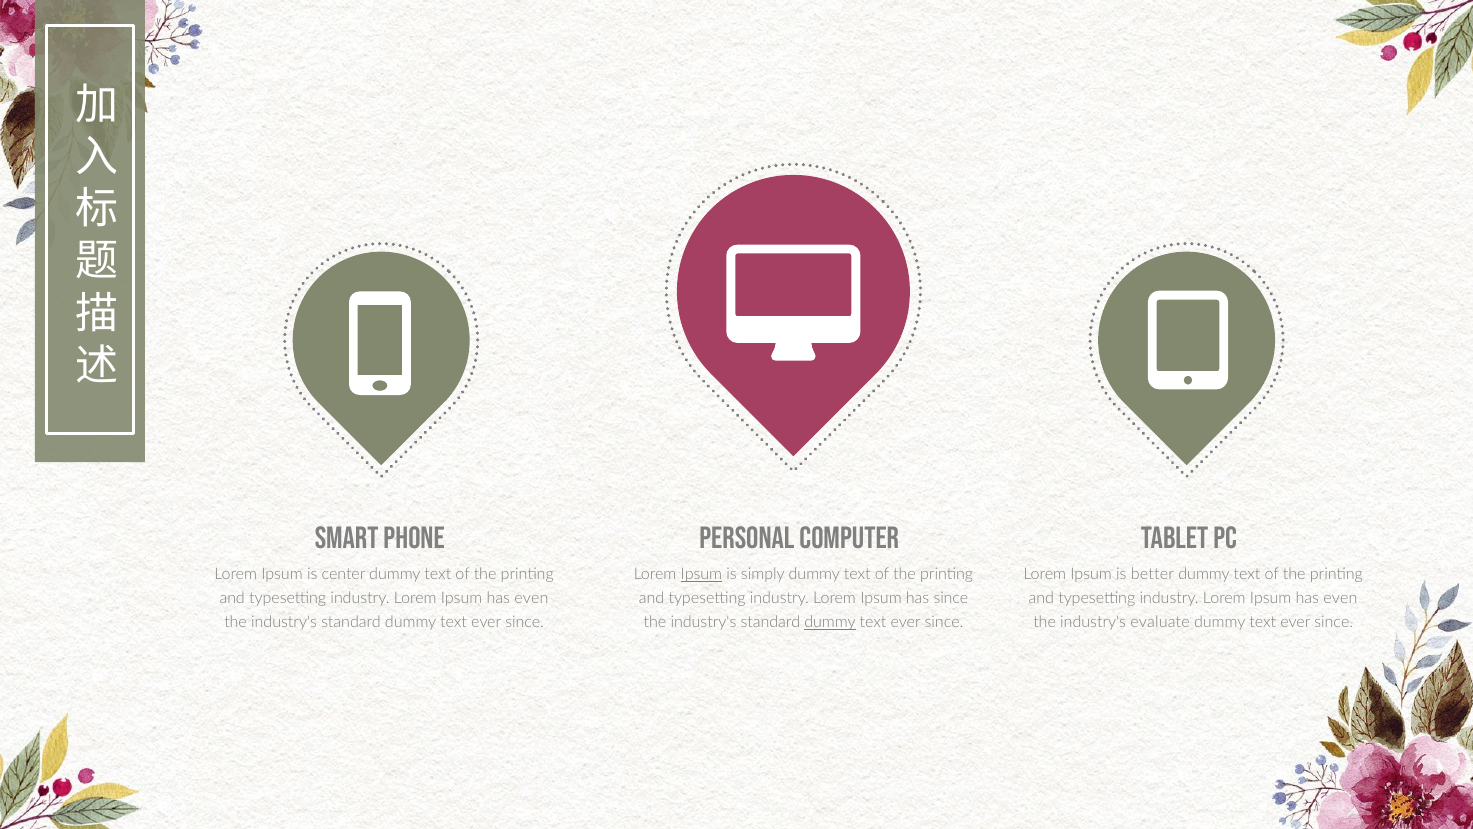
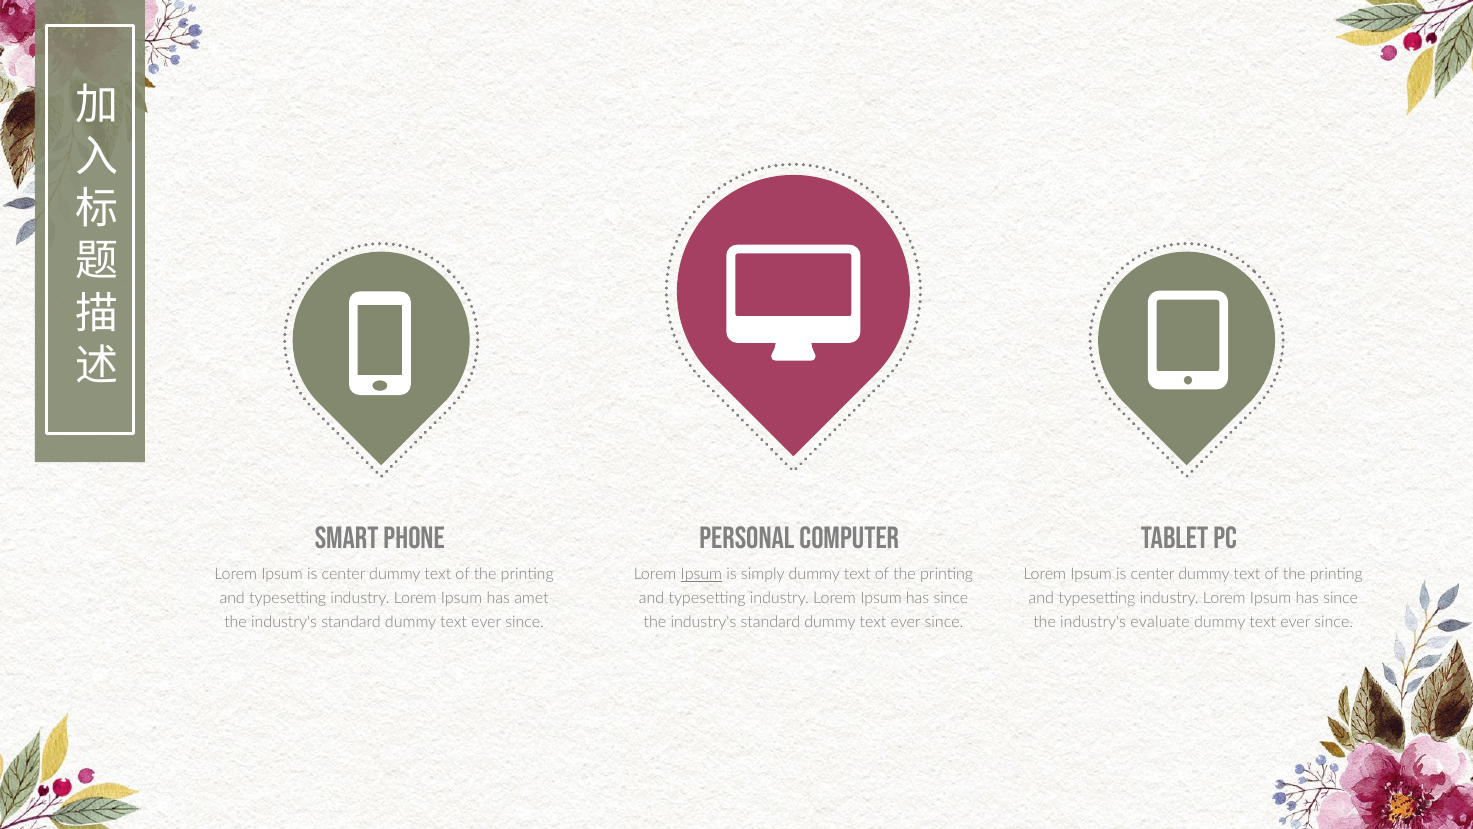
better: better -> center (1153, 574)
even: even -> amet (531, 598)
even: even -> since (1341, 598)
dummy underline: present -> none (830, 622)
